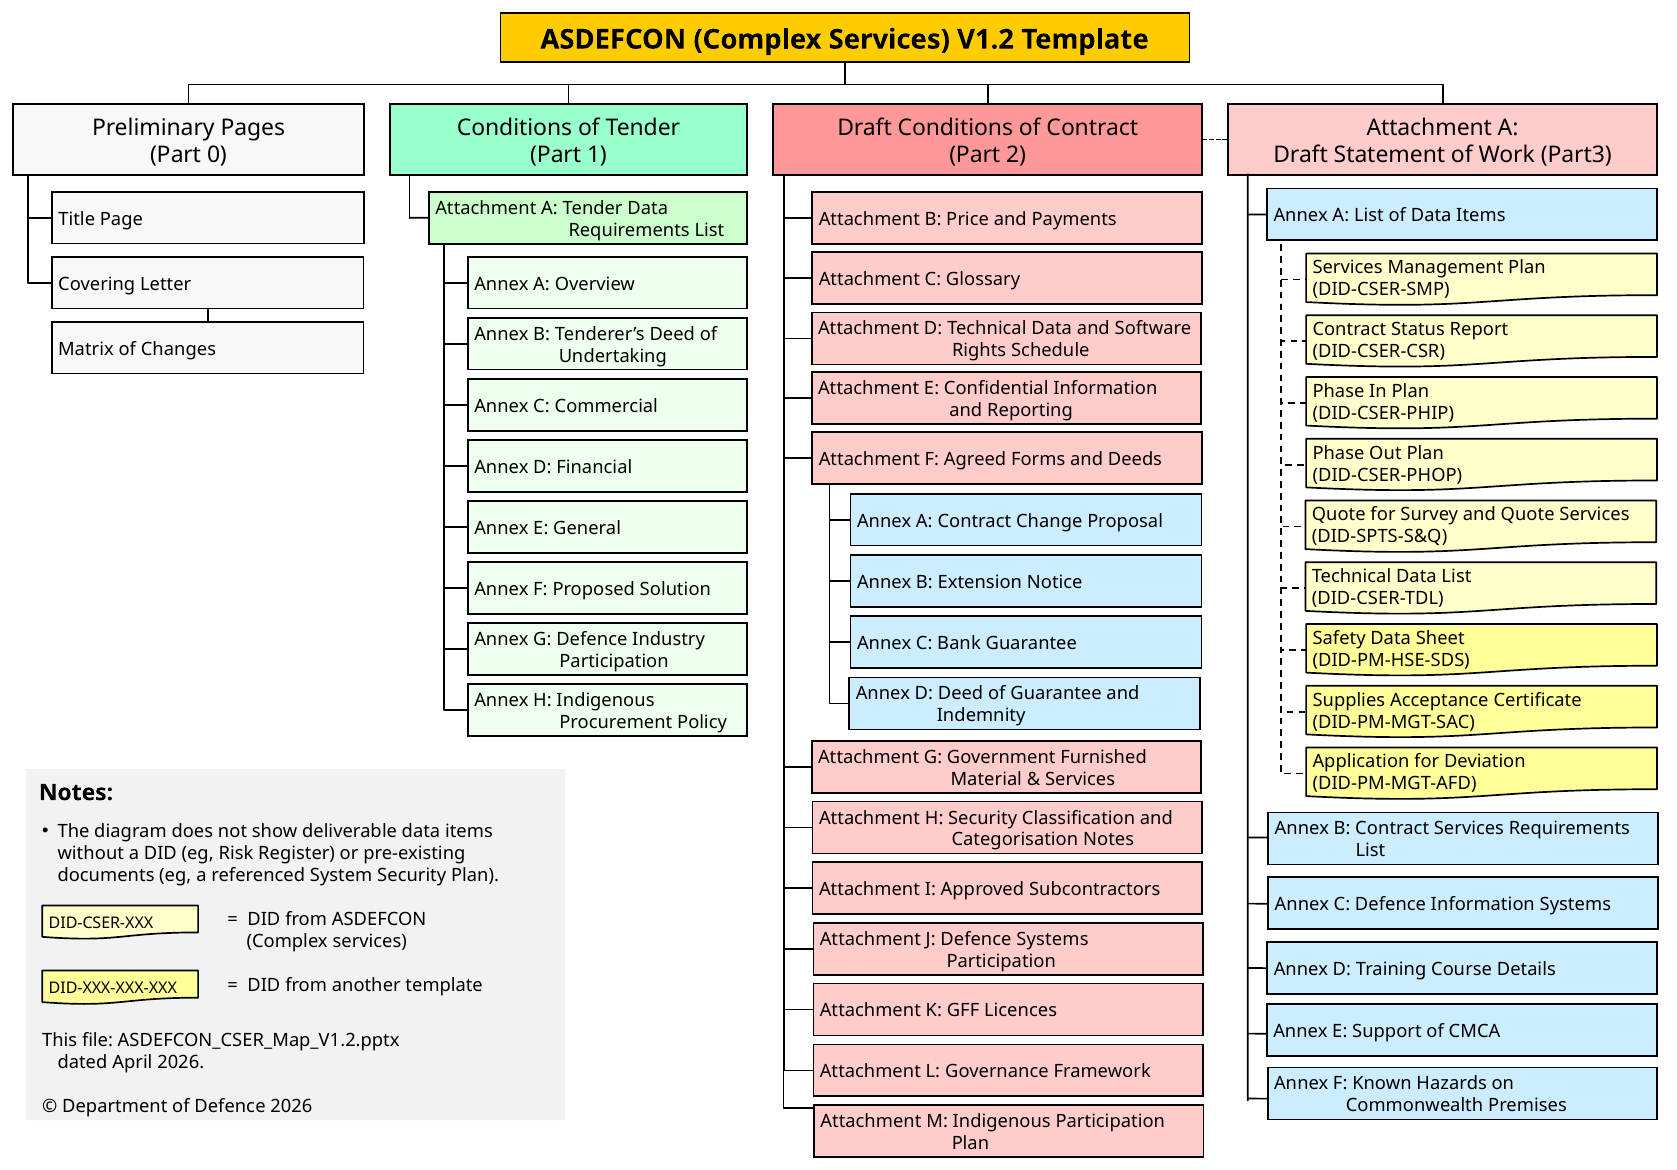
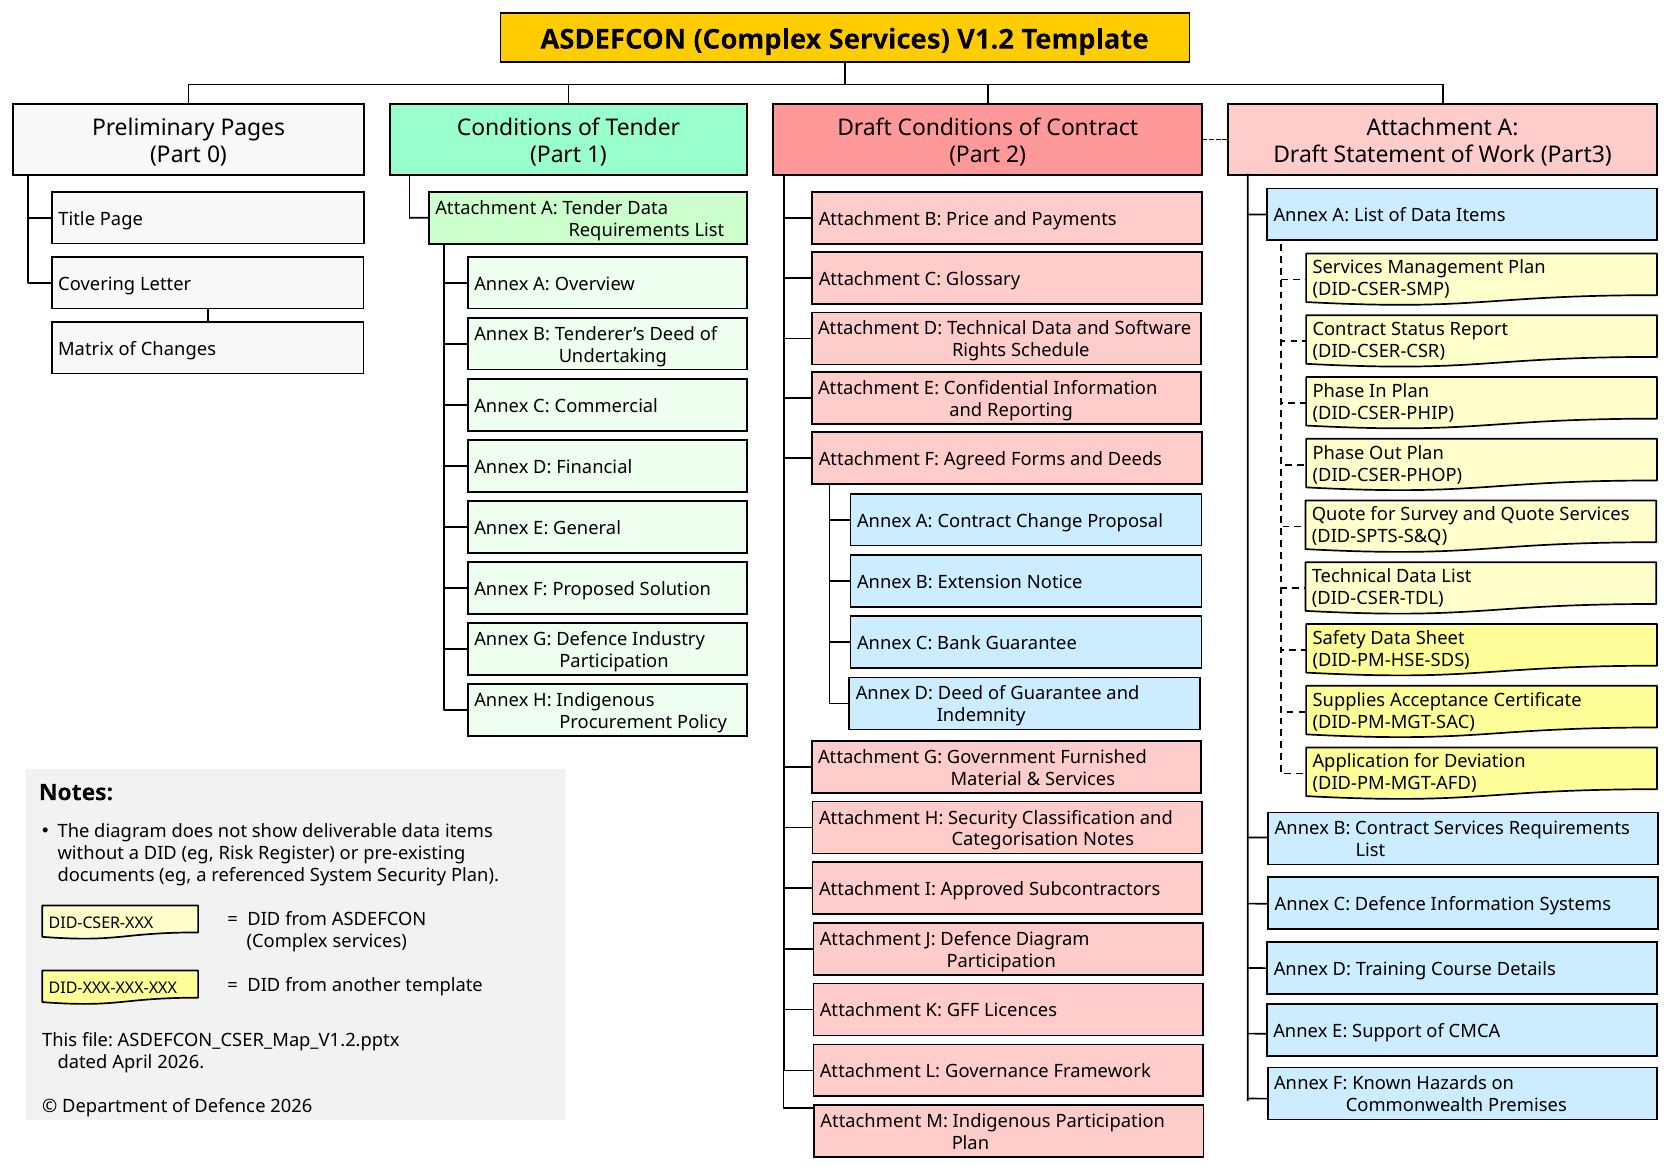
Defence Systems: Systems -> Diagram (1053, 939)
